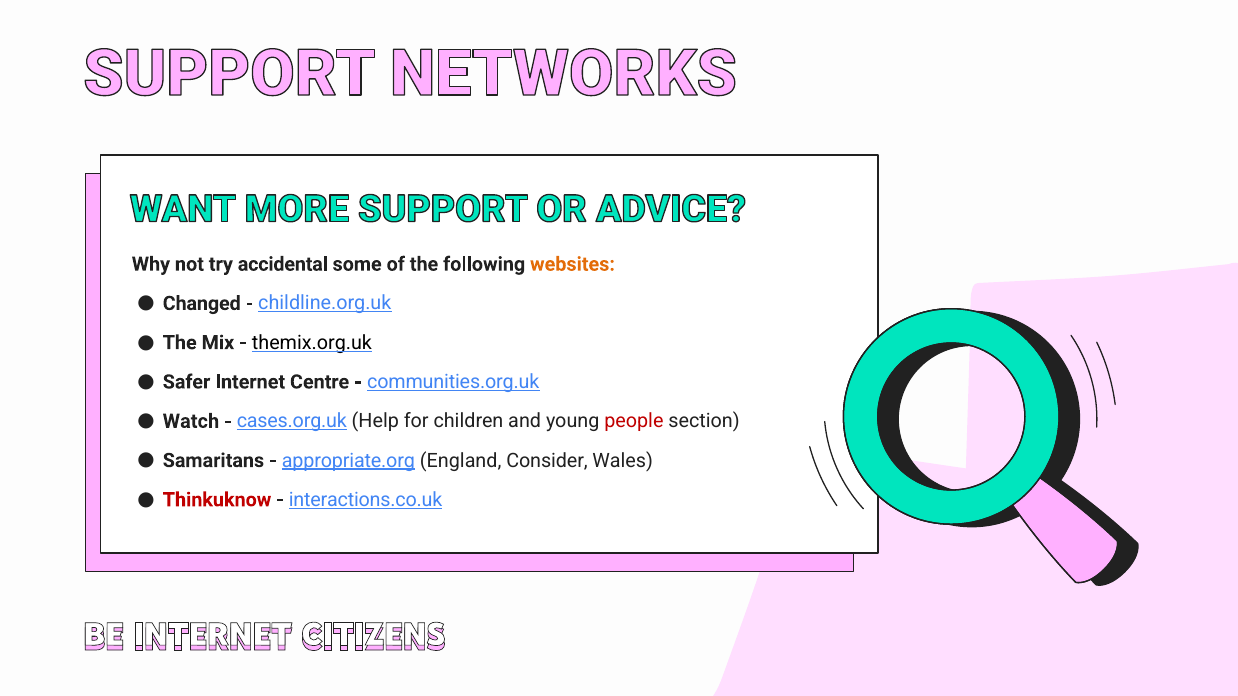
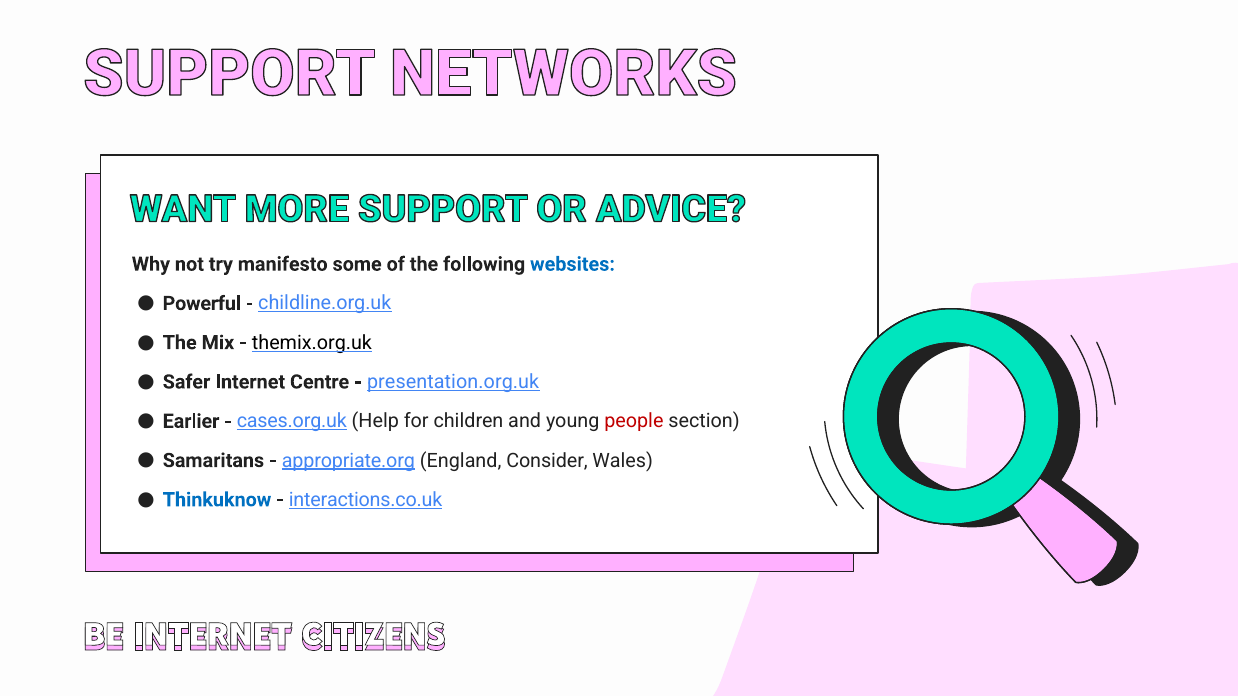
accidental: accidental -> manifesto (283, 264)
websites colour: orange -> blue (573, 264)
Changed: Changed -> Powerful (202, 304)
communities.org.uk: communities.org.uk -> presentation.org.uk (453, 382)
Watch: Watch -> Earlier (191, 421)
Thinkuknow colour: red -> blue (217, 500)
